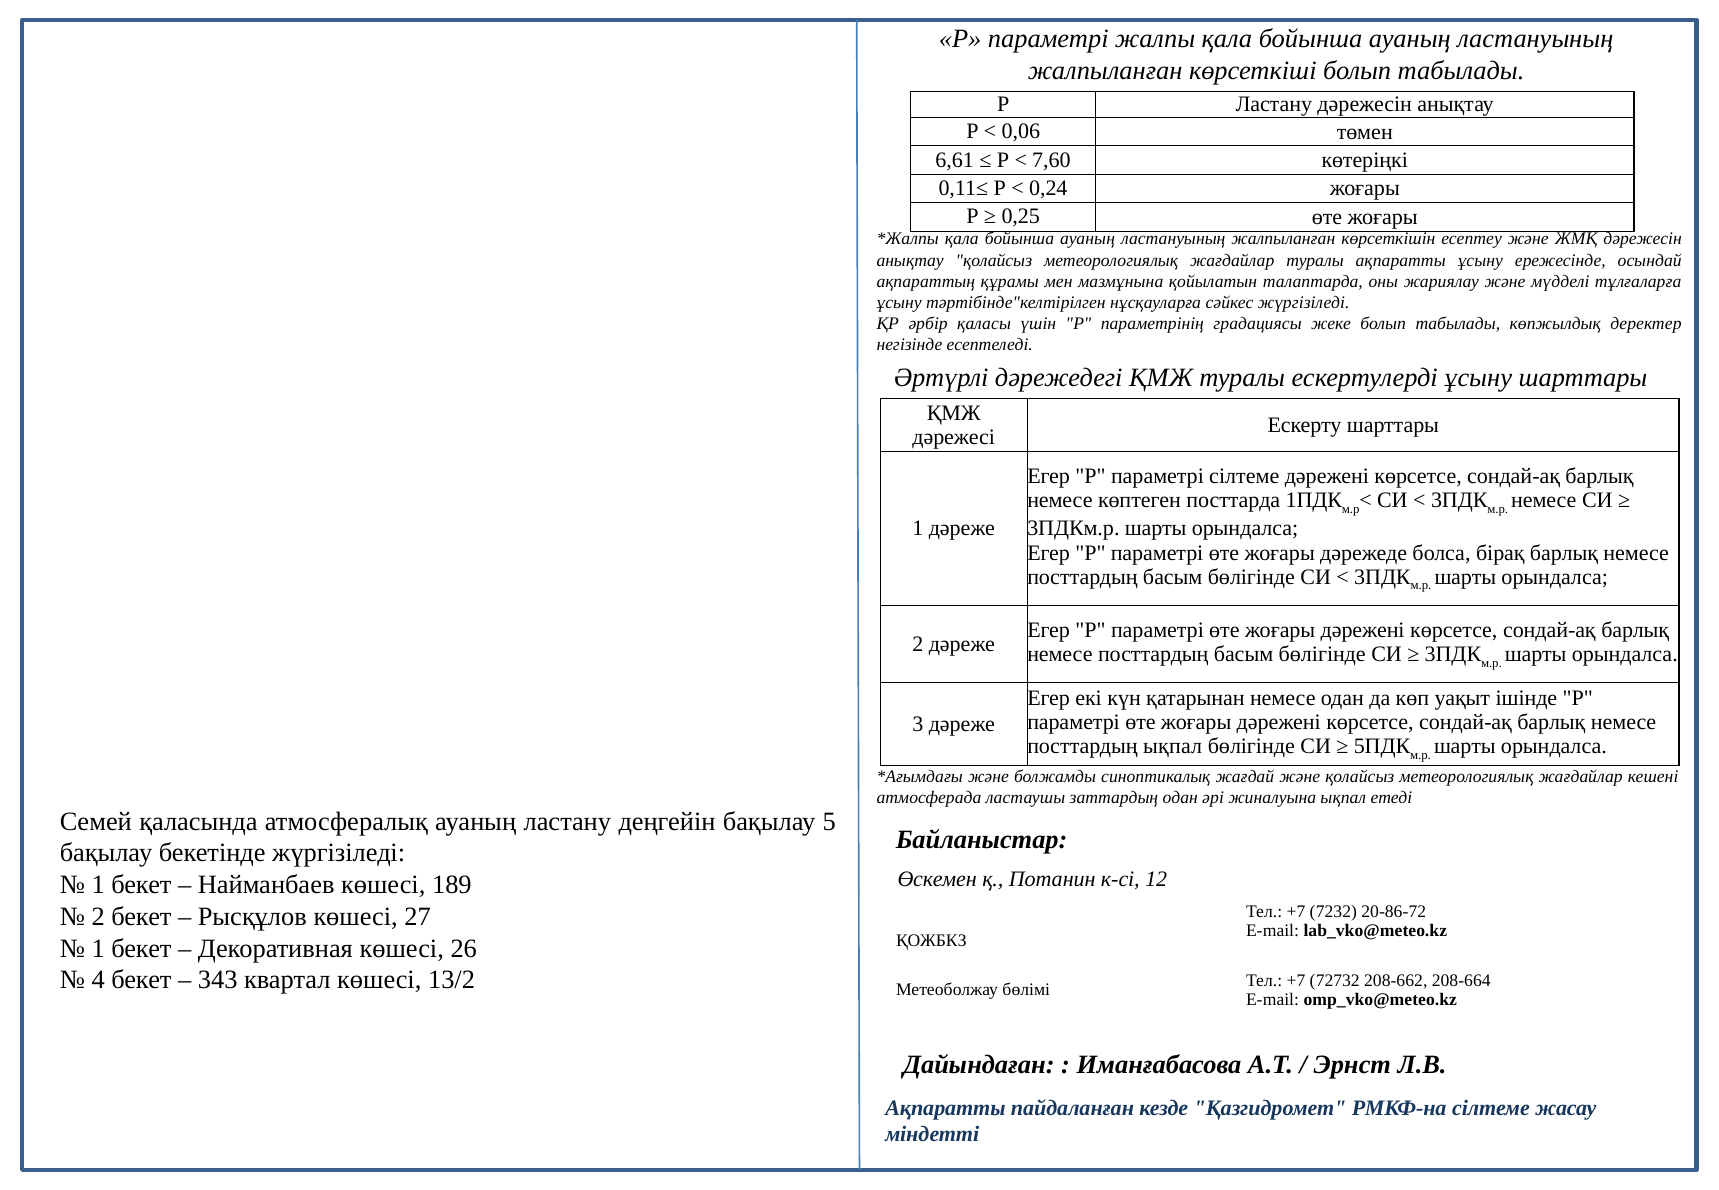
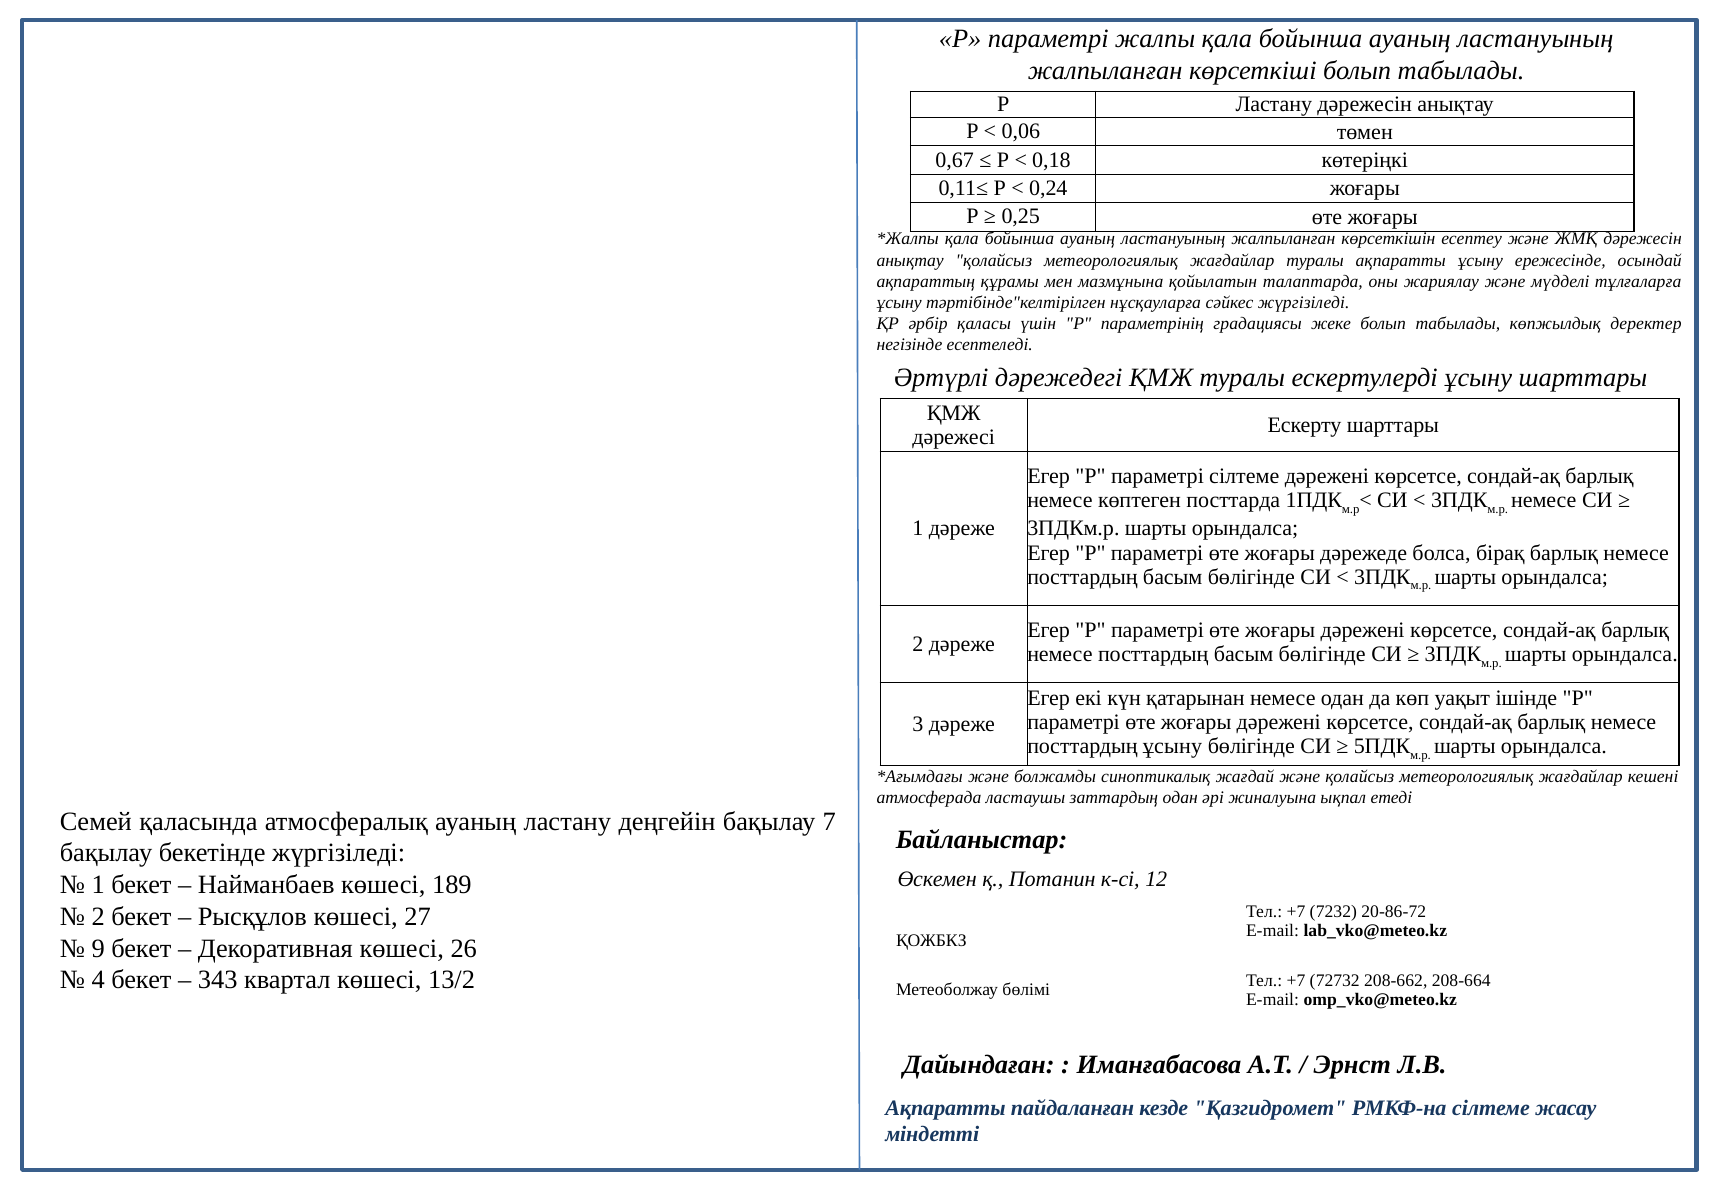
6,61: 6,61 -> 0,67 (955, 160)
7,60: 7,60 -> 0,18 (1051, 160)
посттардың ықпал: ықпал -> ұсыну (1173, 747)
5: 5 -> 7 (829, 822)
1: 1 -> 9 (98, 948)
